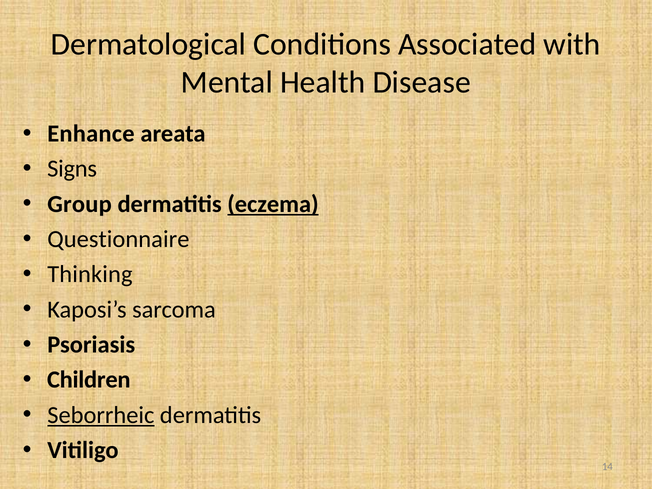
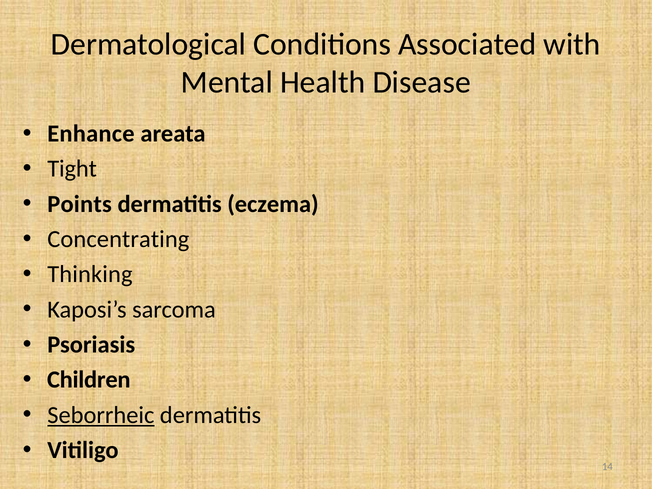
Signs: Signs -> Tight (72, 169)
Group: Group -> Points (80, 204)
eczema underline: present -> none (273, 204)
Questionnaire: Questionnaire -> Concentrating (118, 239)
